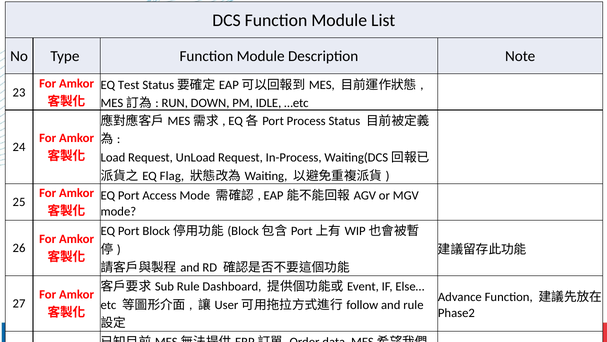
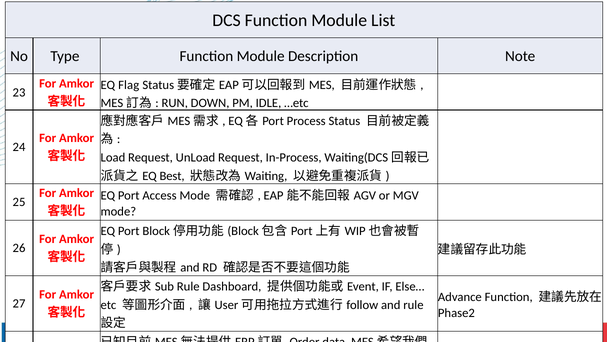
Test: Test -> Flag (129, 85)
Flag: Flag -> Best (172, 176)
